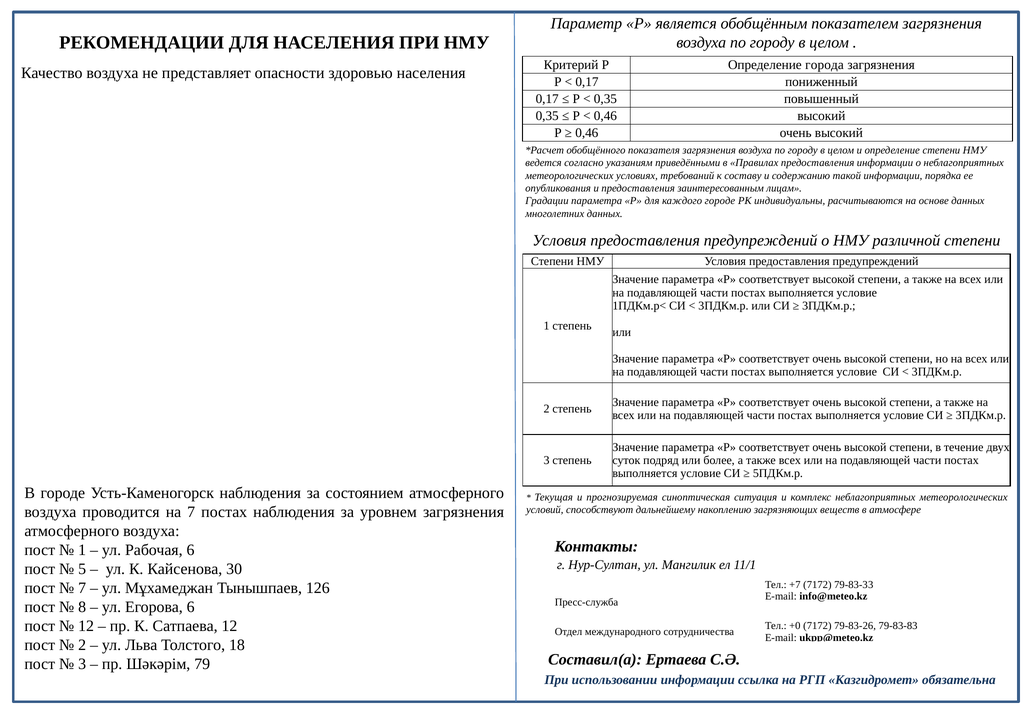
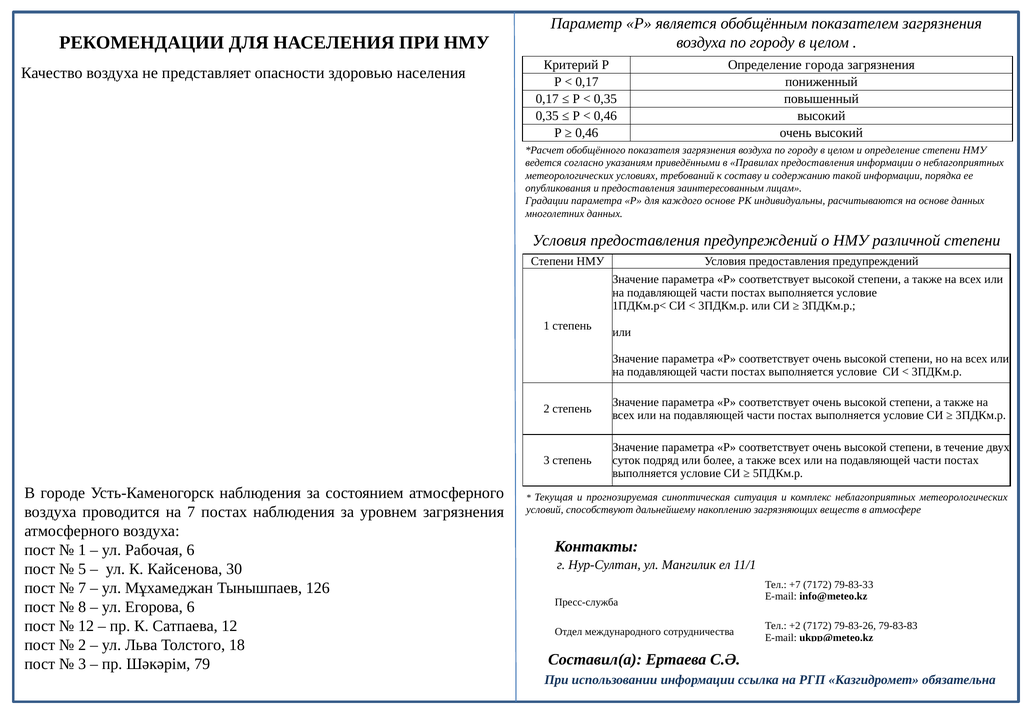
каждого городе: городе -> основе (720, 201)
+0: +0 -> +2 (795, 626)
